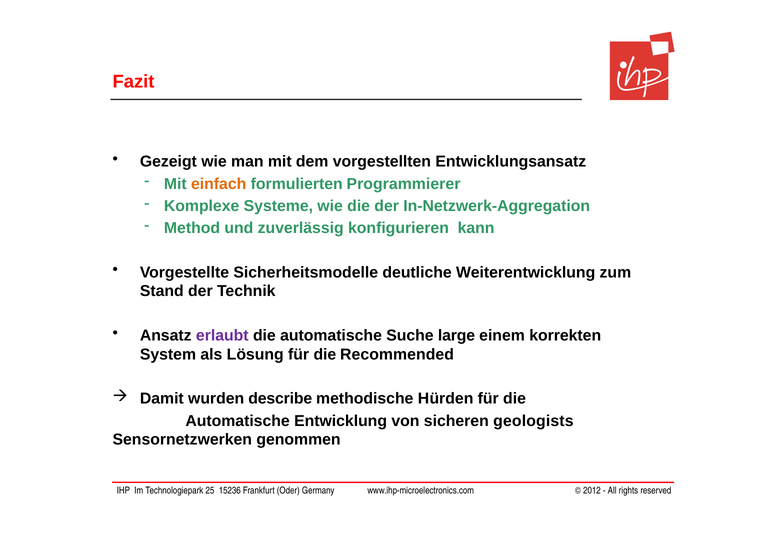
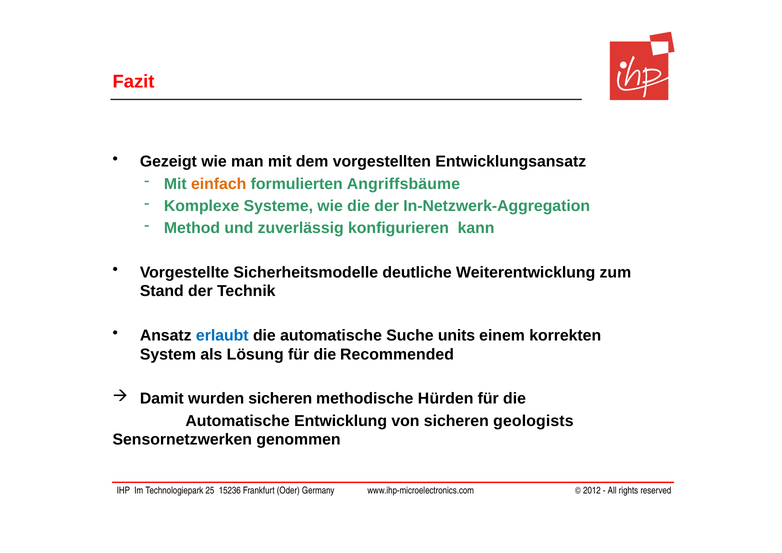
Programmierer: Programmierer -> Angriffsbäume (403, 184)
erlaubt colour: purple -> blue (222, 335)
large: large -> units (457, 335)
wurden describe: describe -> sicheren (280, 399)
